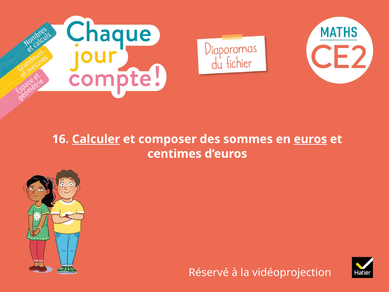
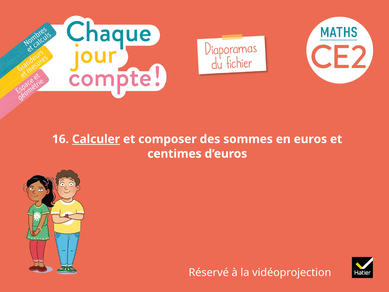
euros underline: present -> none (310, 139)
